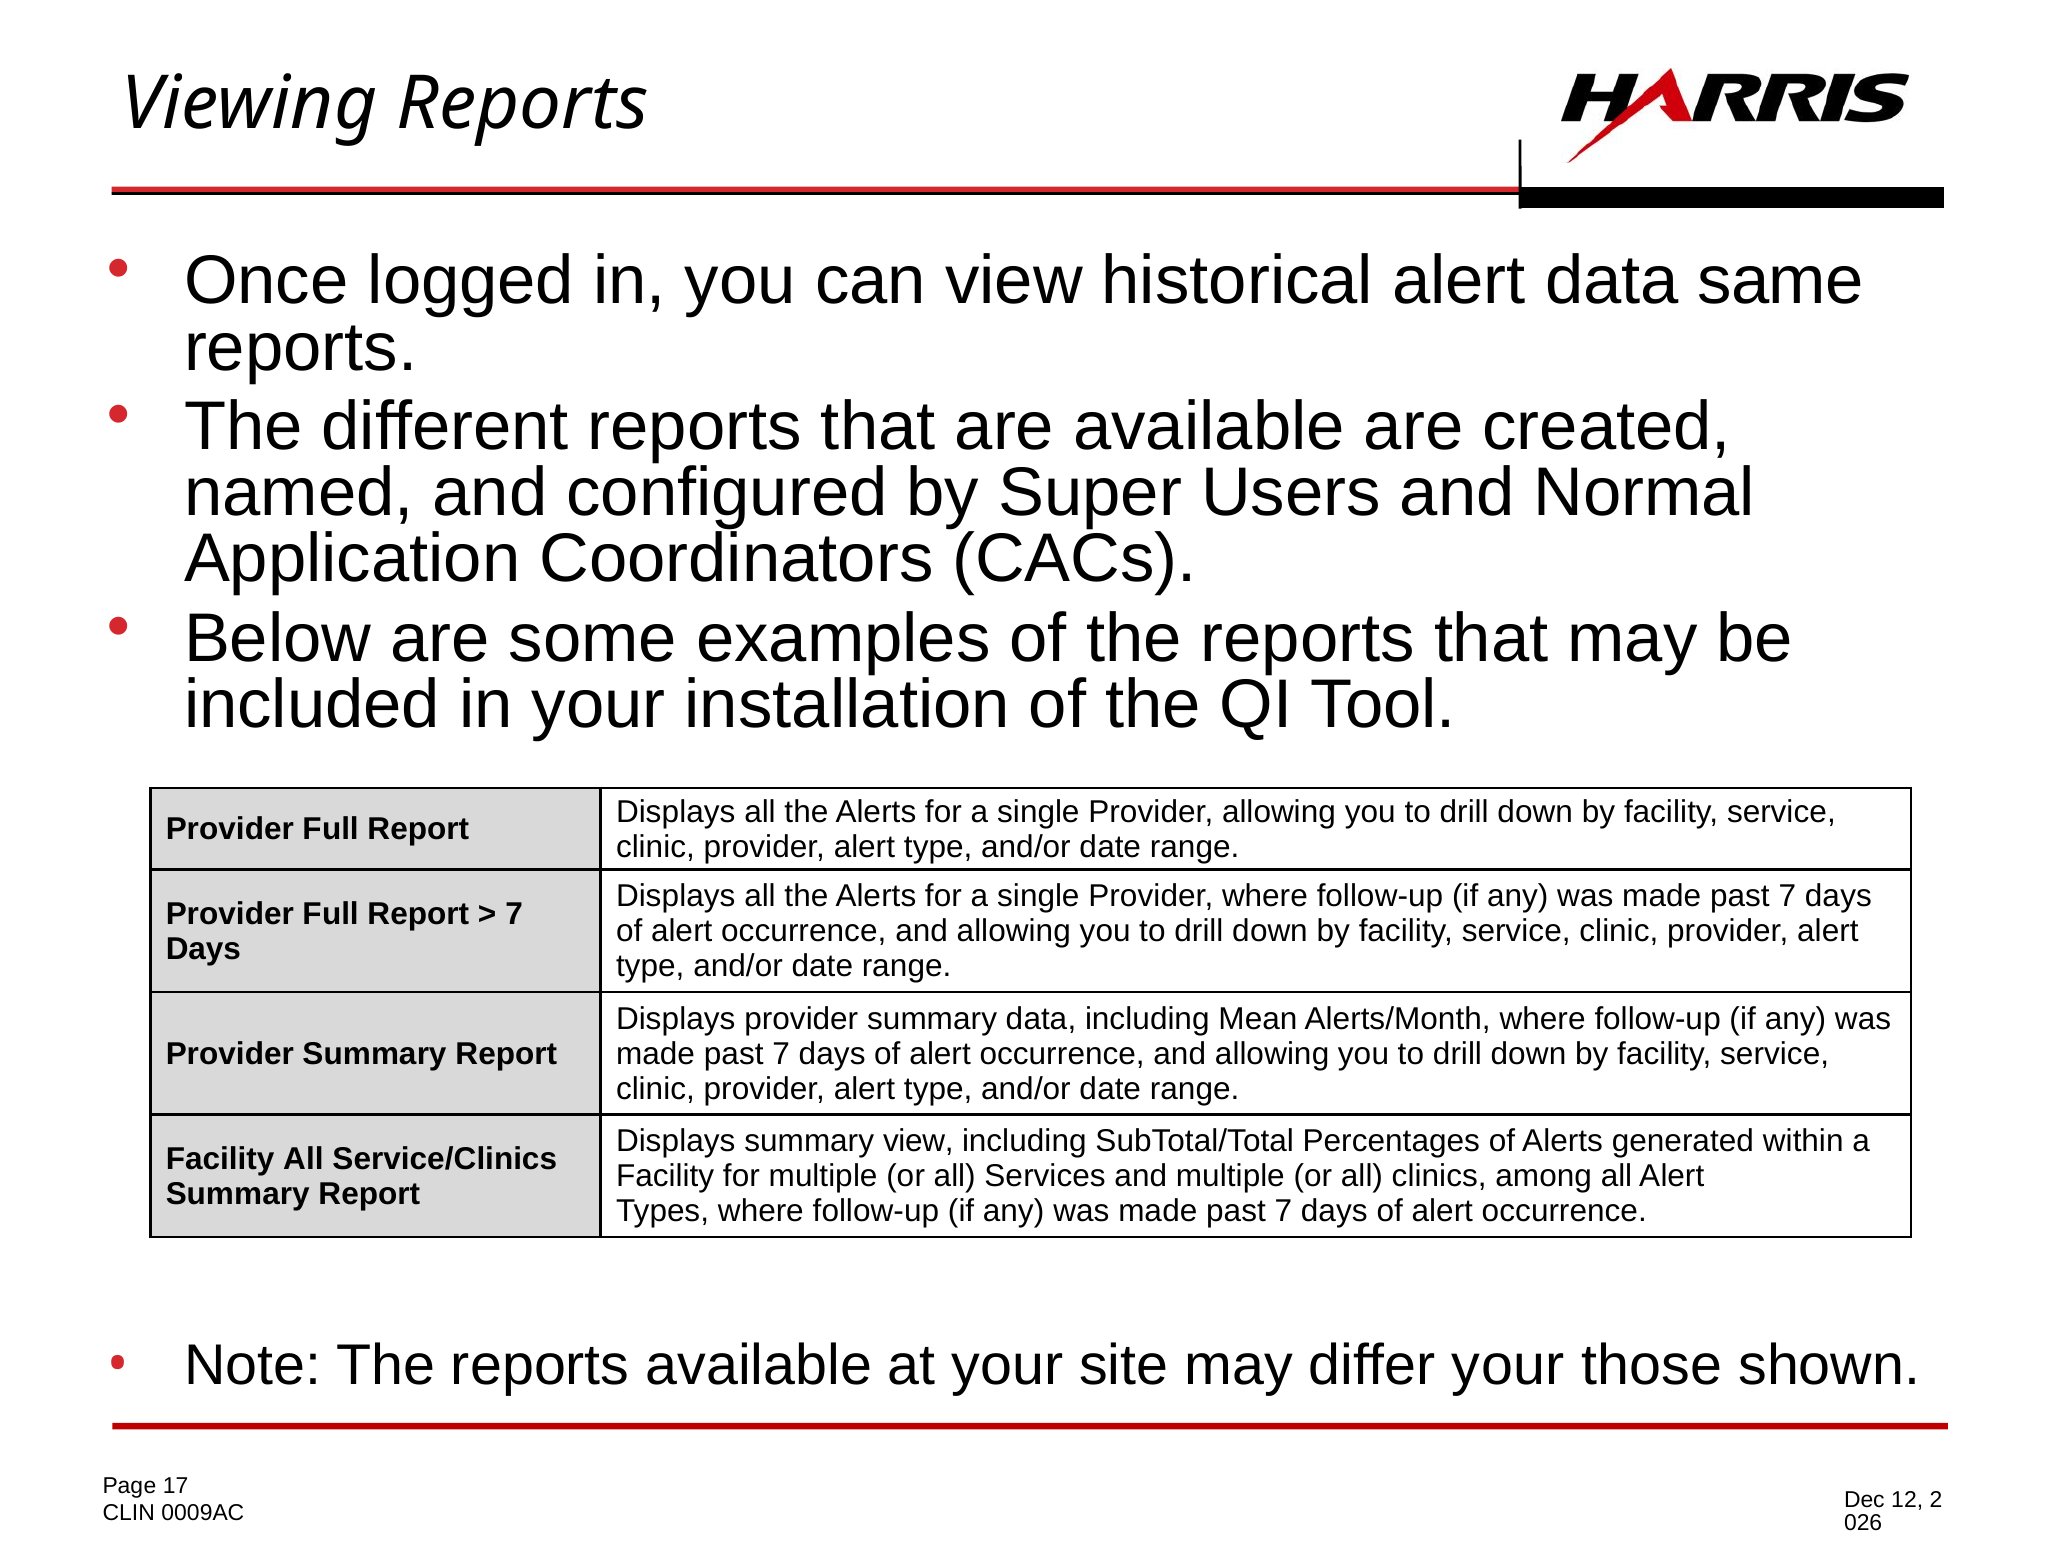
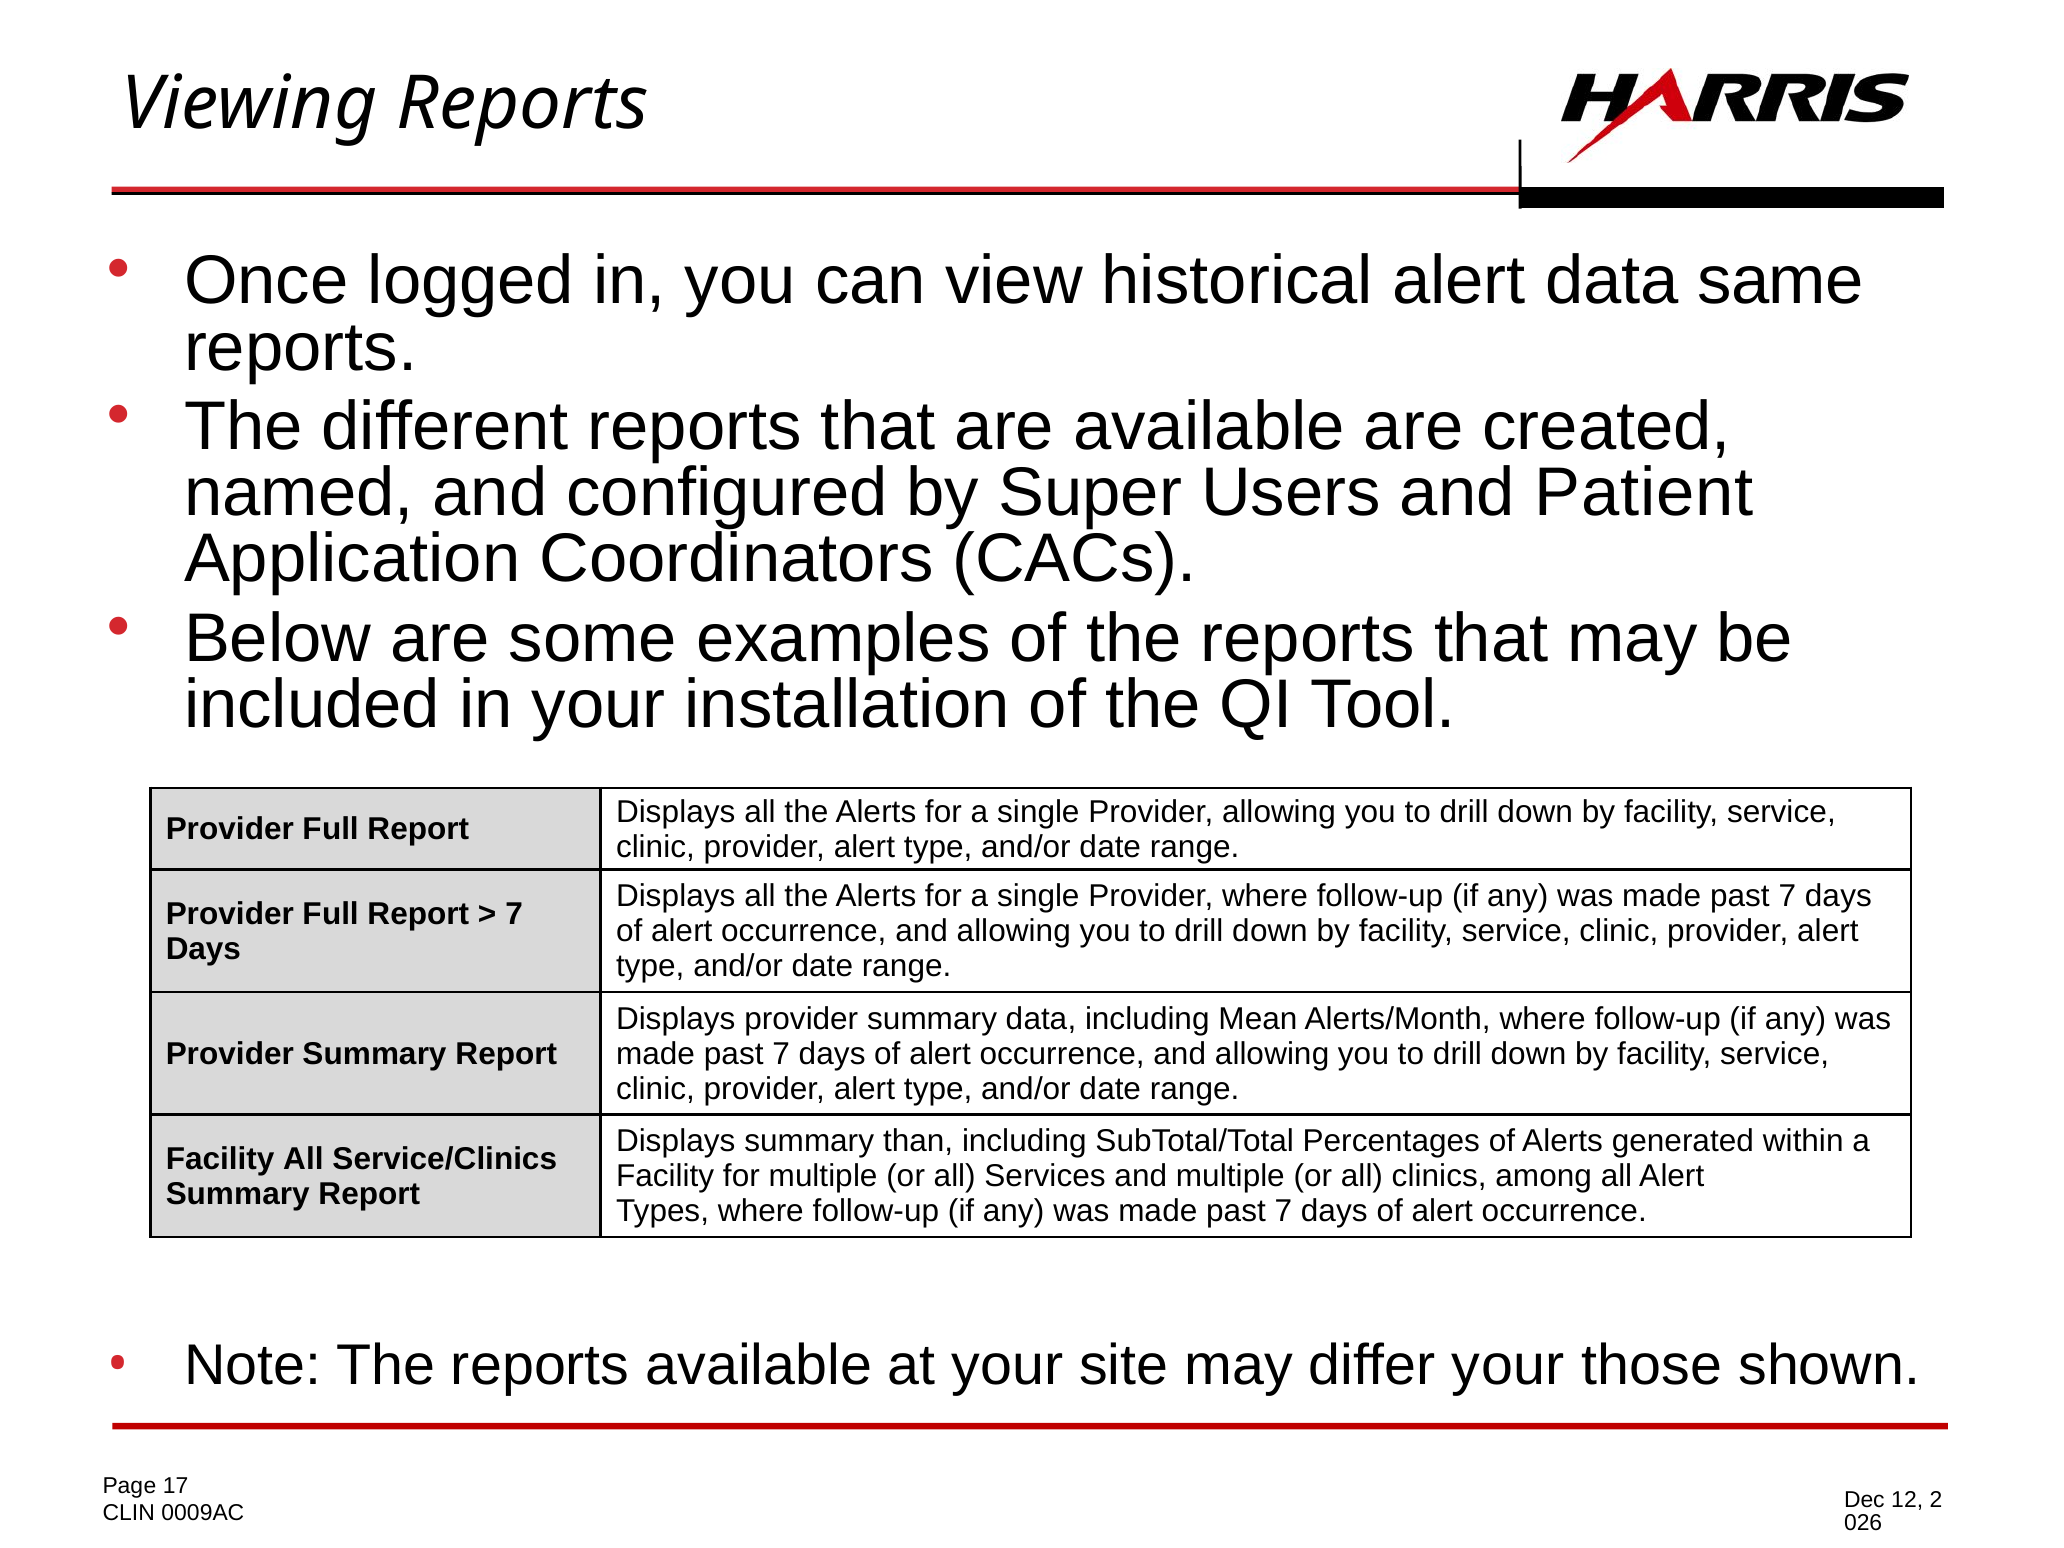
Normal: Normal -> Patient (1644, 493)
summary view: view -> than (918, 1141)
